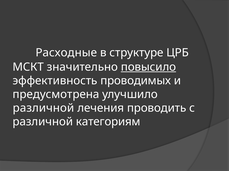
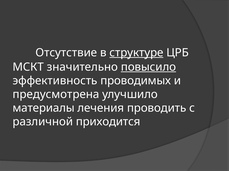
Расходные: Расходные -> Отсутствие (66, 53)
структуре underline: none -> present (136, 53)
различной: различной -> материалы (44, 108)
категориям: категориям -> приходится (108, 122)
